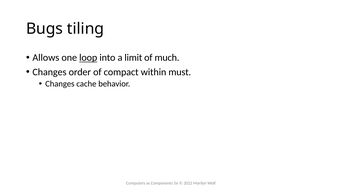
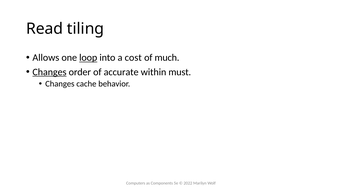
Bugs: Bugs -> Read (45, 29)
limit: limit -> cost (133, 58)
Changes underline: none -> present (49, 72)
compact: compact -> accurate (121, 72)
